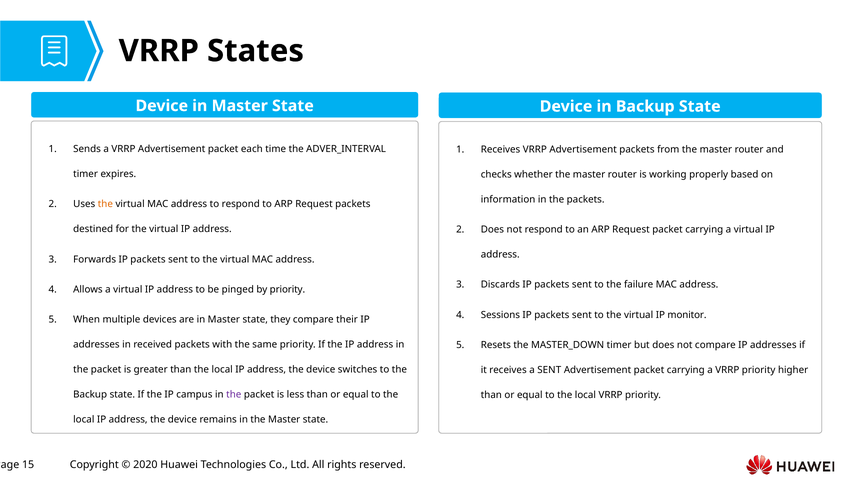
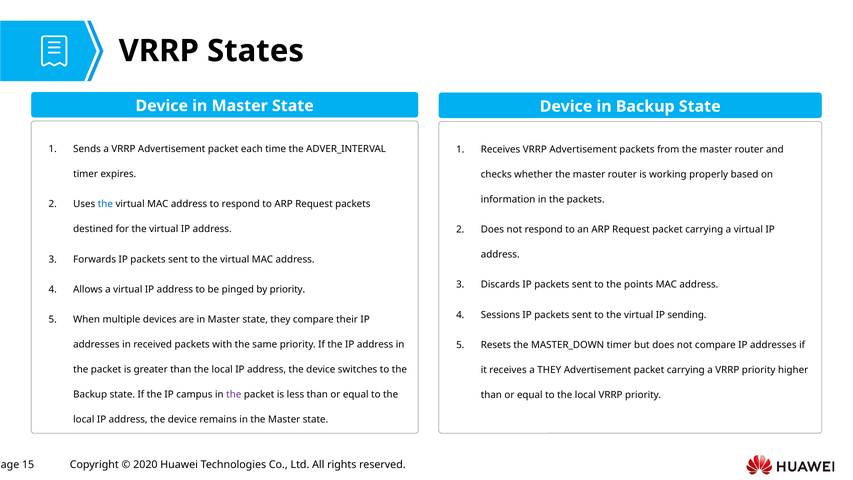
the colour: orange -> blue (105, 204)
failure: failure -> points (639, 285)
monitor: monitor -> sending (687, 315)
a SENT: SENT -> THEY (549, 370)
